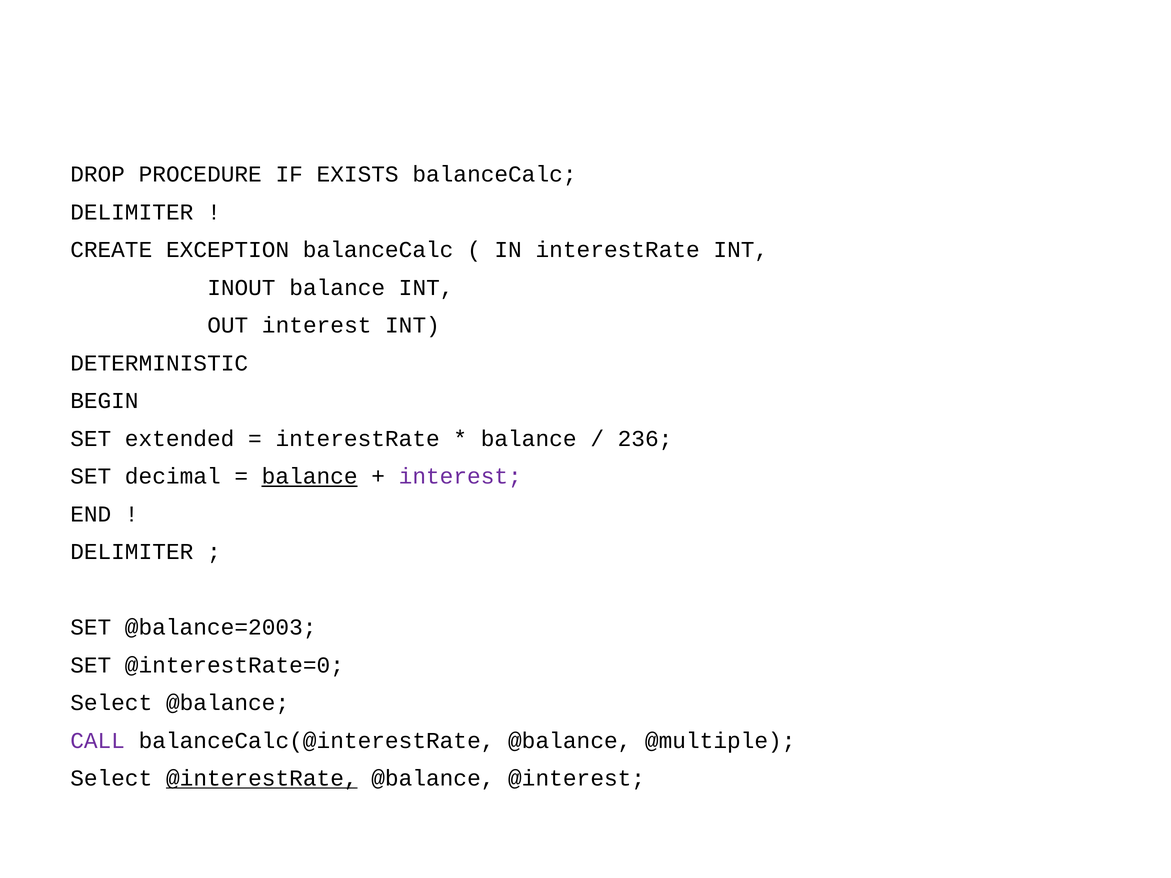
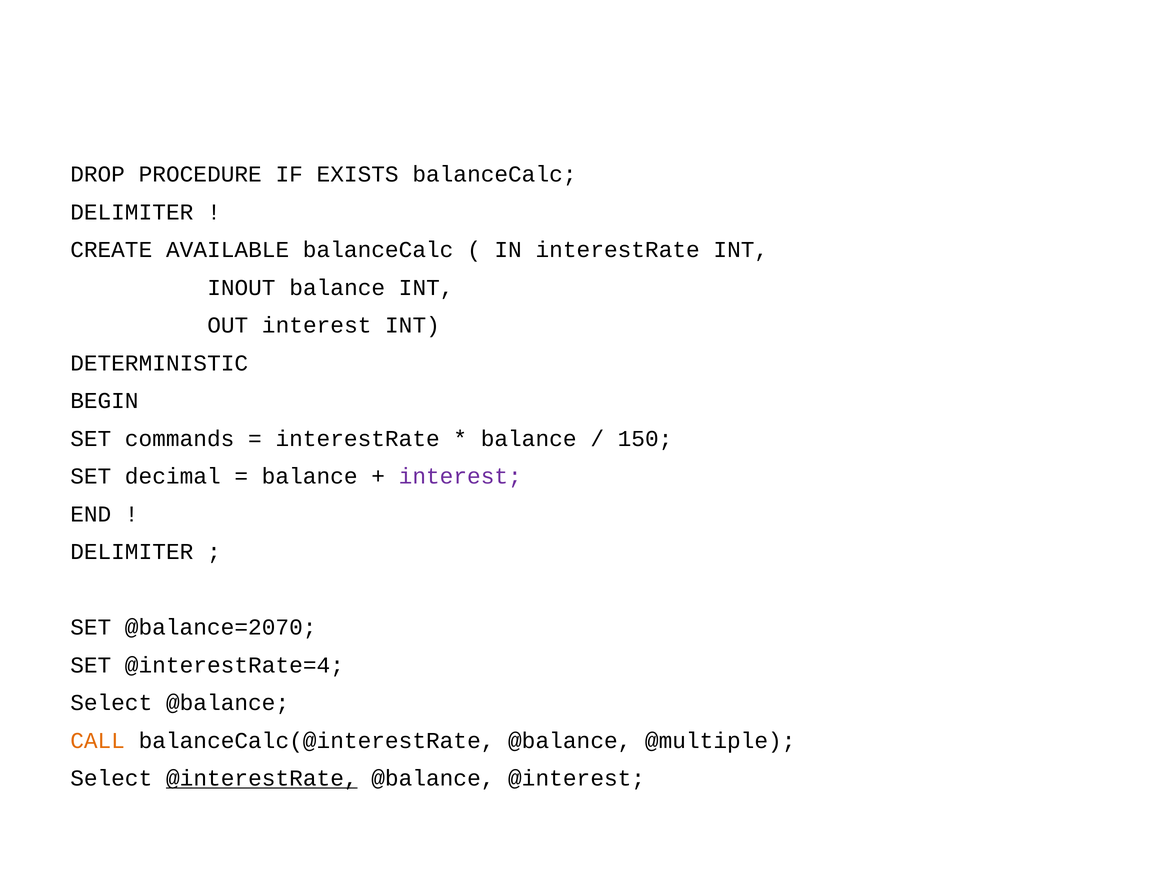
EXCEPTION: EXCEPTION -> AVAILABLE (228, 250)
extended: extended -> commands (180, 439)
236: 236 -> 150 (645, 439)
balance underline: present -> none (310, 476)
@balance=2003: @balance=2003 -> @balance=2070 (221, 627)
@interestRate=0: @interestRate=0 -> @interestRate=4 (234, 665)
CALL colour: purple -> orange (98, 741)
